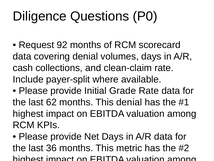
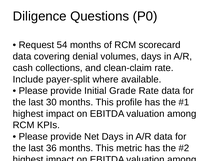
92: 92 -> 54 (62, 45)
62: 62 -> 30 (51, 102)
This denial: denial -> profile (129, 102)
